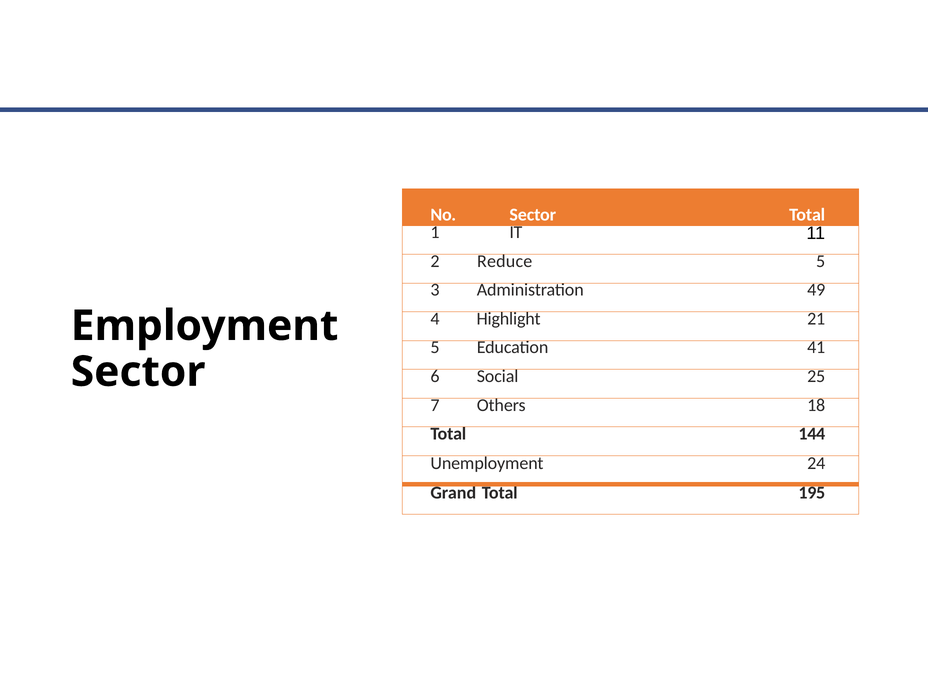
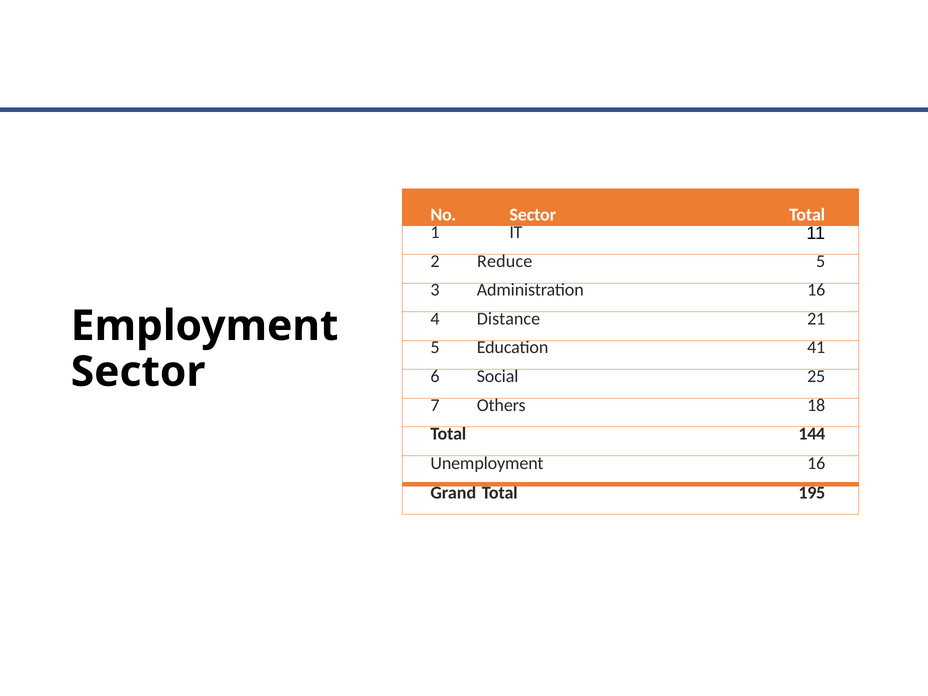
Administration 49: 49 -> 16 (816, 290)
Highlight: Highlight -> Distance (508, 319)
Unemployment 24: 24 -> 16 (816, 463)
